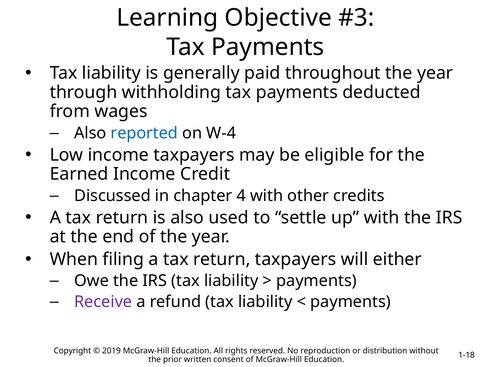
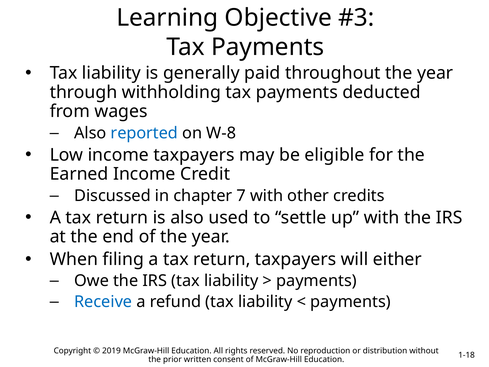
W-4: W-4 -> W-8 (221, 133)
4: 4 -> 7 (241, 195)
Receive colour: purple -> blue (103, 302)
